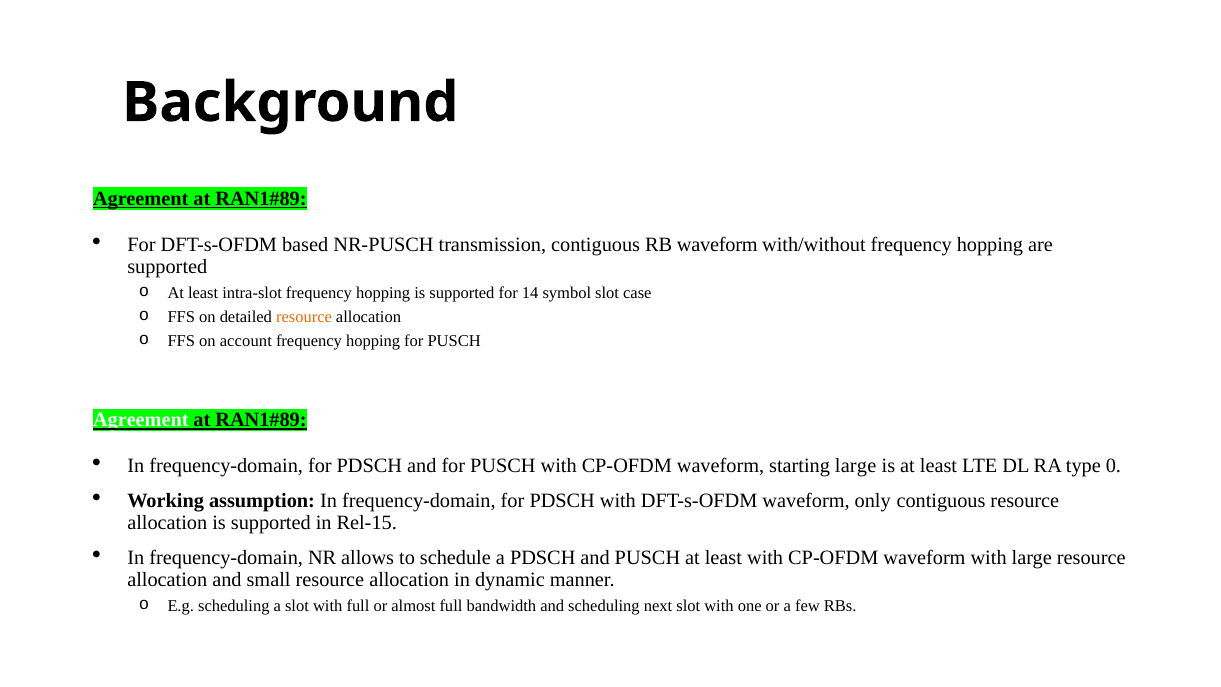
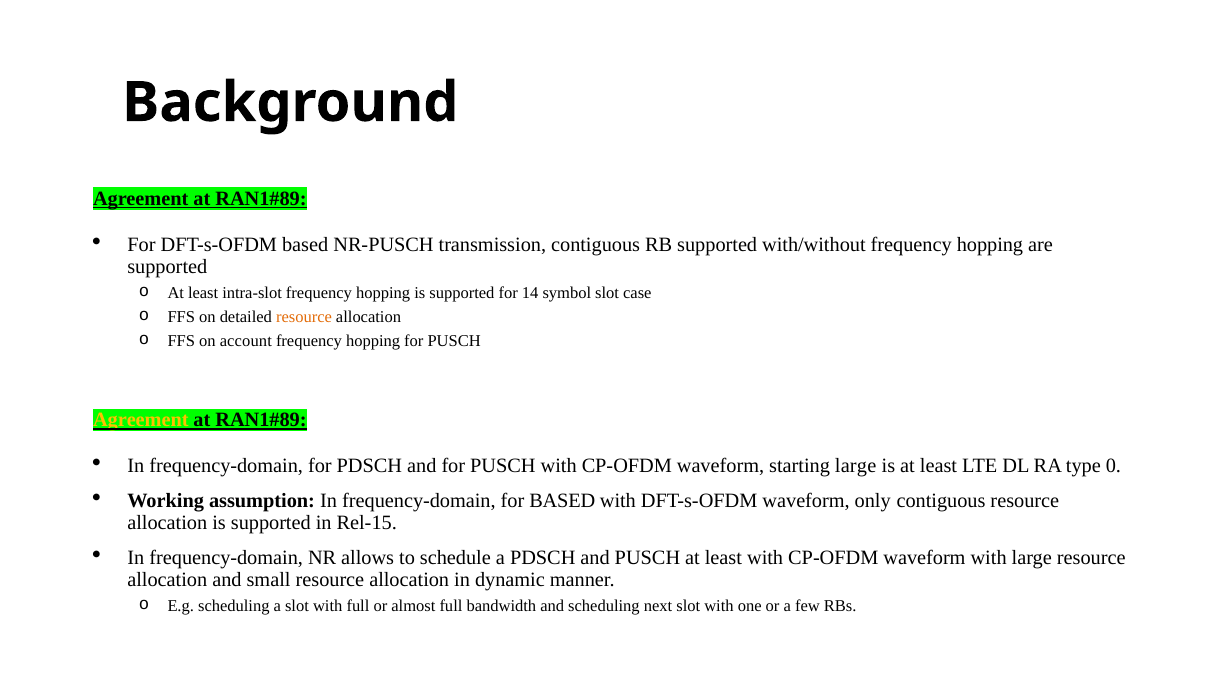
RB waveform: waveform -> supported (717, 244)
Agreement colour: white -> yellow (141, 420)
PDSCH: PDSCH -> BASED (562, 501)
